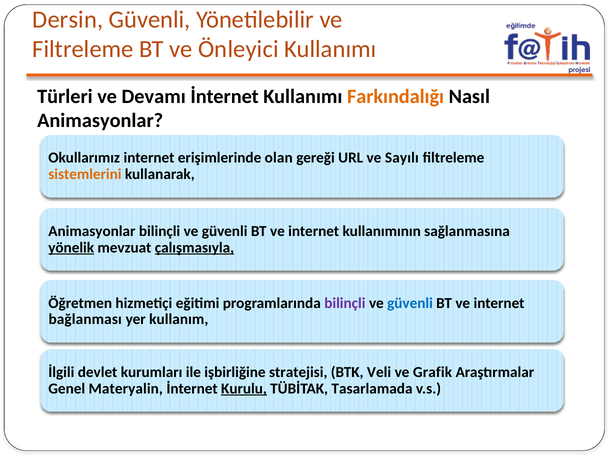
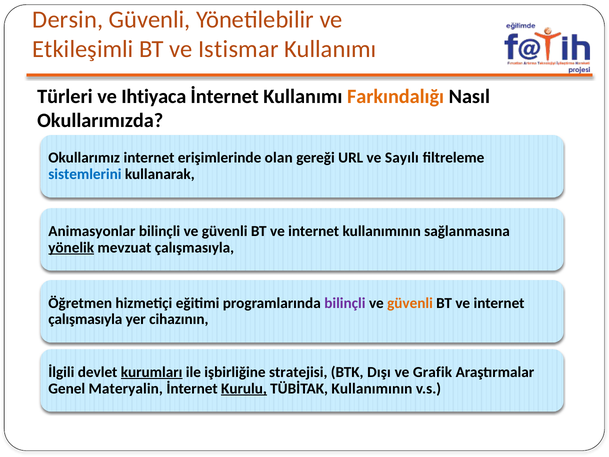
Filtreleme: Filtreleme -> Etkileşimli (83, 49)
Önleyici: Önleyici -> Istismar (238, 49)
Devamı: Devamı -> Ihtiyaca (154, 96)
Animasyonlar: Animasyonlar -> Okullarımızda (100, 121)
sistemlerini colour: orange -> blue (85, 174)
çalışmasıyla underline: present -> none (194, 247)
güvenli colour: blue -> orange (410, 303)
bağlanması: bağlanması -> çalışmasıyla (85, 319)
kullanım: kullanım -> cihazının (179, 319)
kurumları underline: none -> present (152, 372)
Veli: Veli -> Dışı (379, 372)
TÜBİTAK Tasarlamada: Tasarlamada -> Kullanımının (372, 388)
